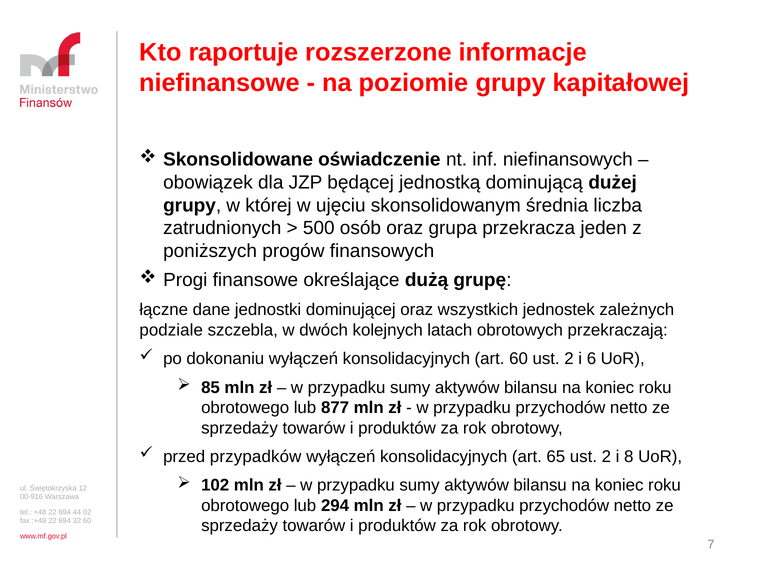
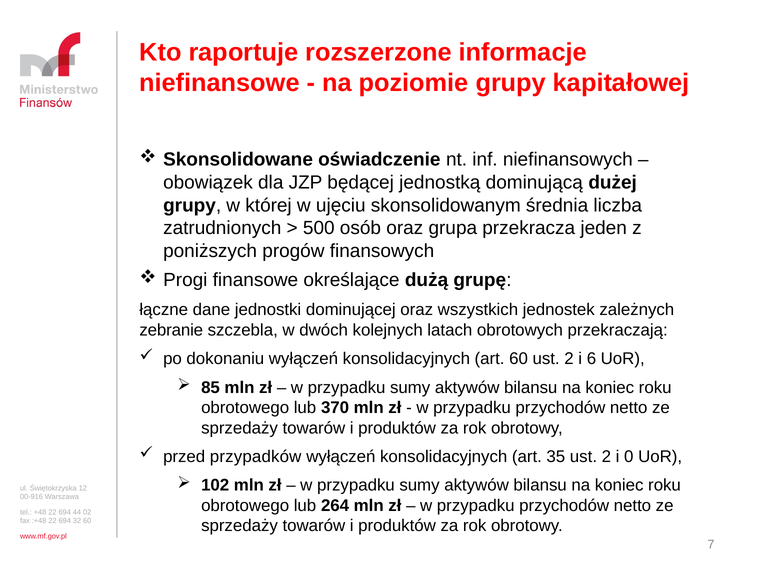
podziale: podziale -> zebranie (171, 330)
877: 877 -> 370 (335, 408)
65: 65 -> 35 (556, 457)
8: 8 -> 0 (629, 457)
294: 294 -> 264 (335, 506)
